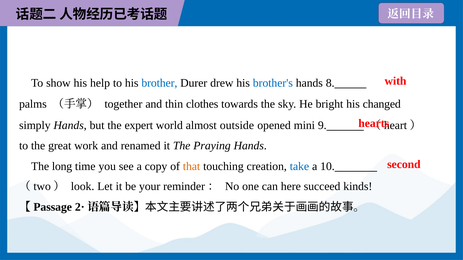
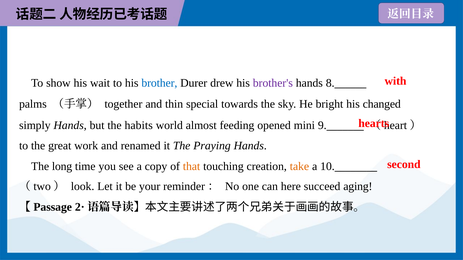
help: help -> wait (100, 83)
brother's colour: blue -> purple (273, 83)
clothes: clothes -> special (202, 104)
expert: expert -> habits (139, 126)
outside: outside -> feeding (237, 126)
take colour: blue -> orange (299, 167)
kinds: kinds -> aging (358, 187)
